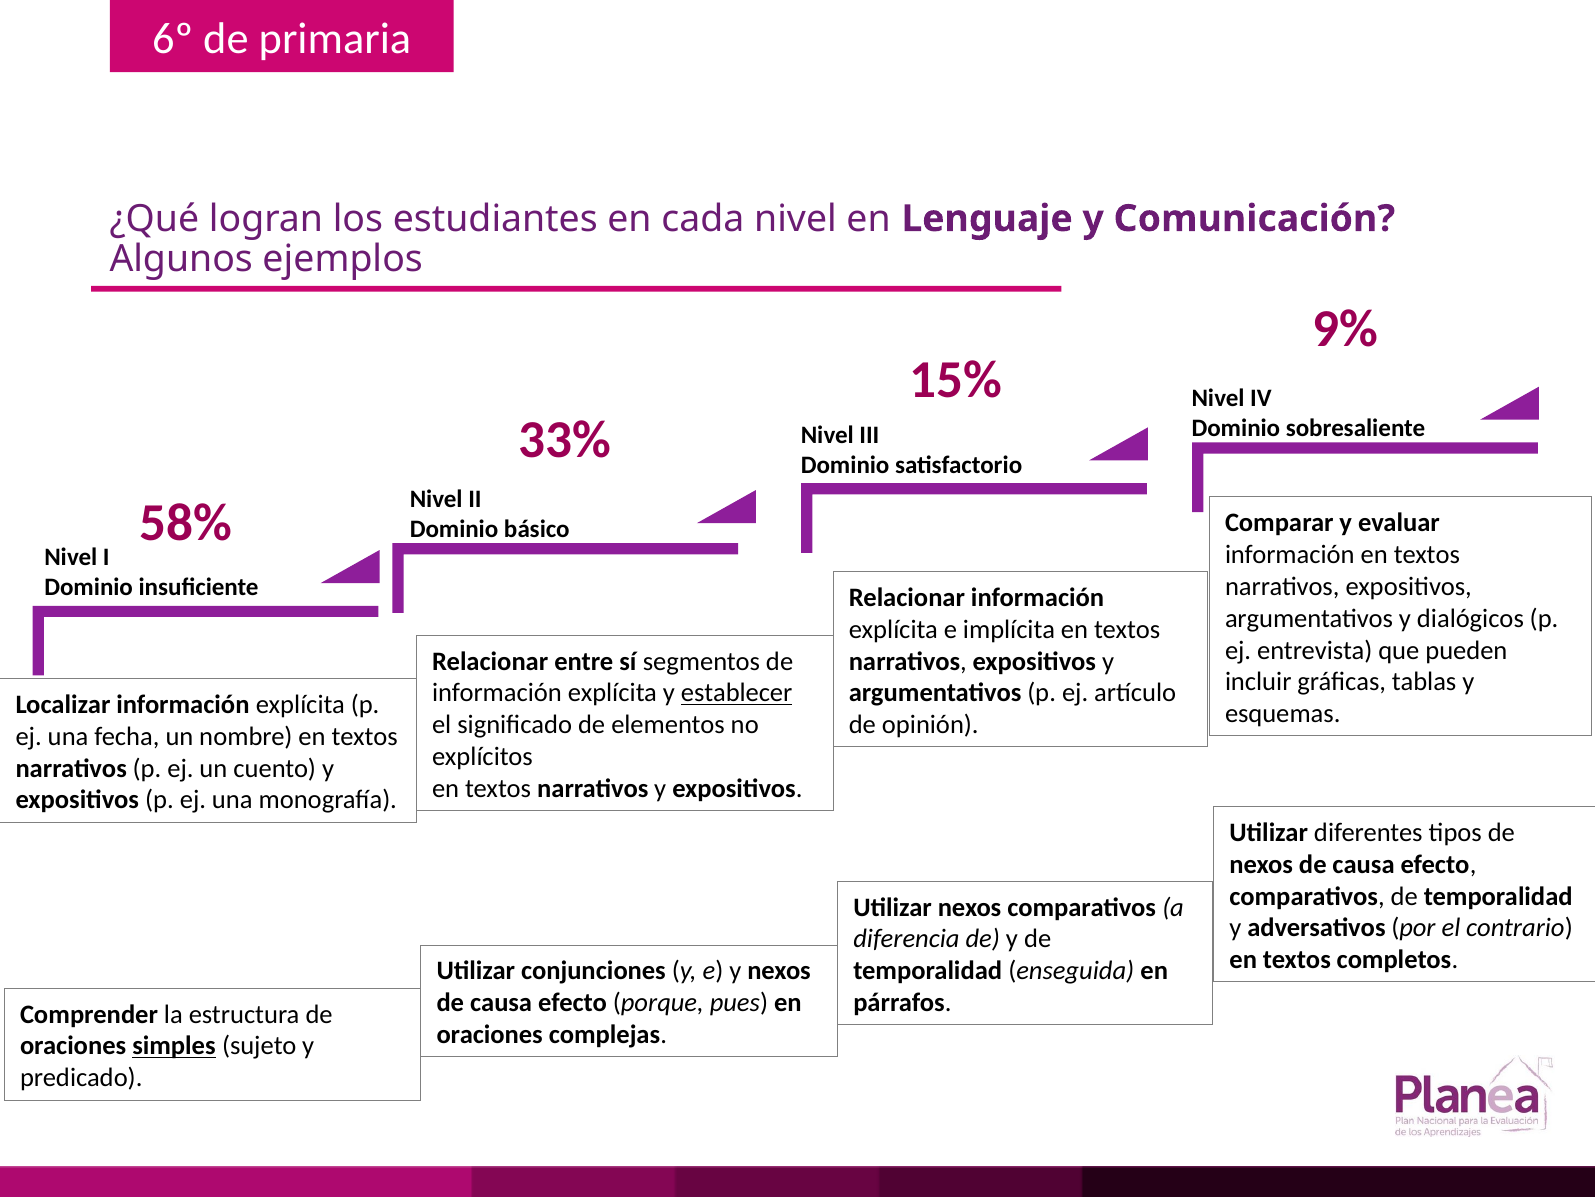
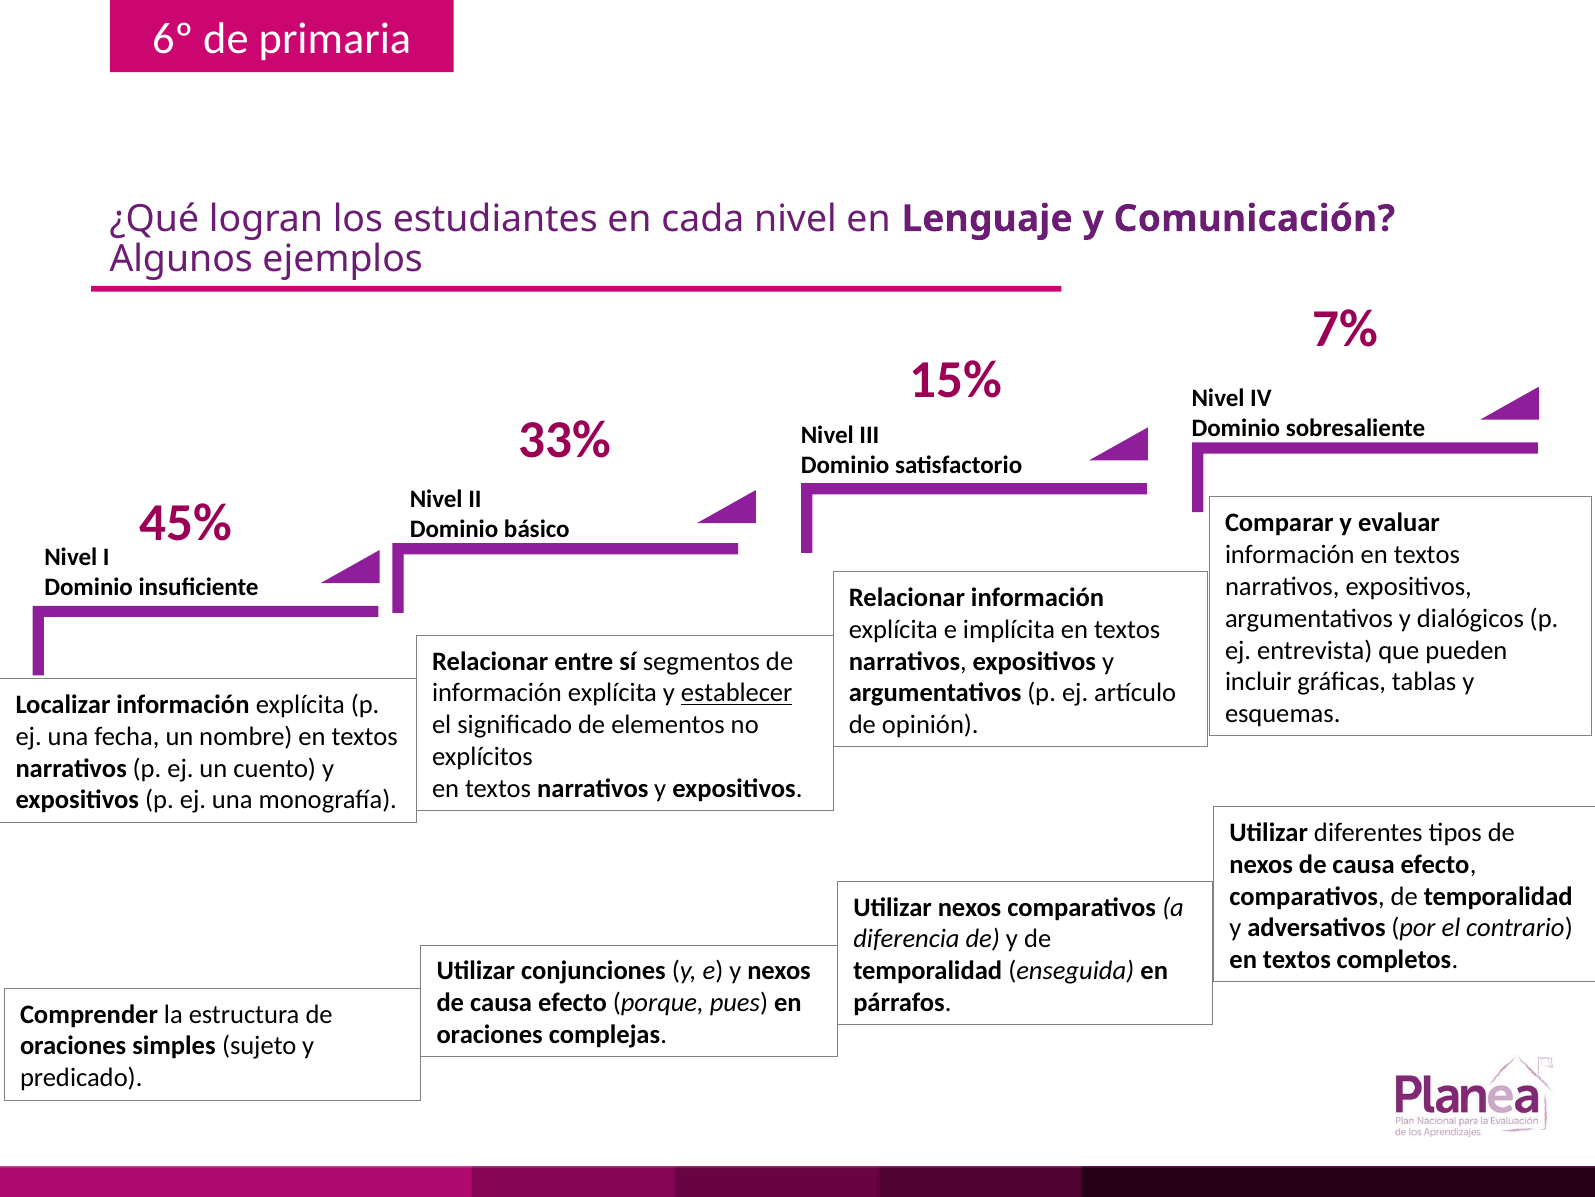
9%: 9% -> 7% (1346, 328)
58%: 58% -> 45% (186, 523)
simples underline: present -> none (174, 1046)
